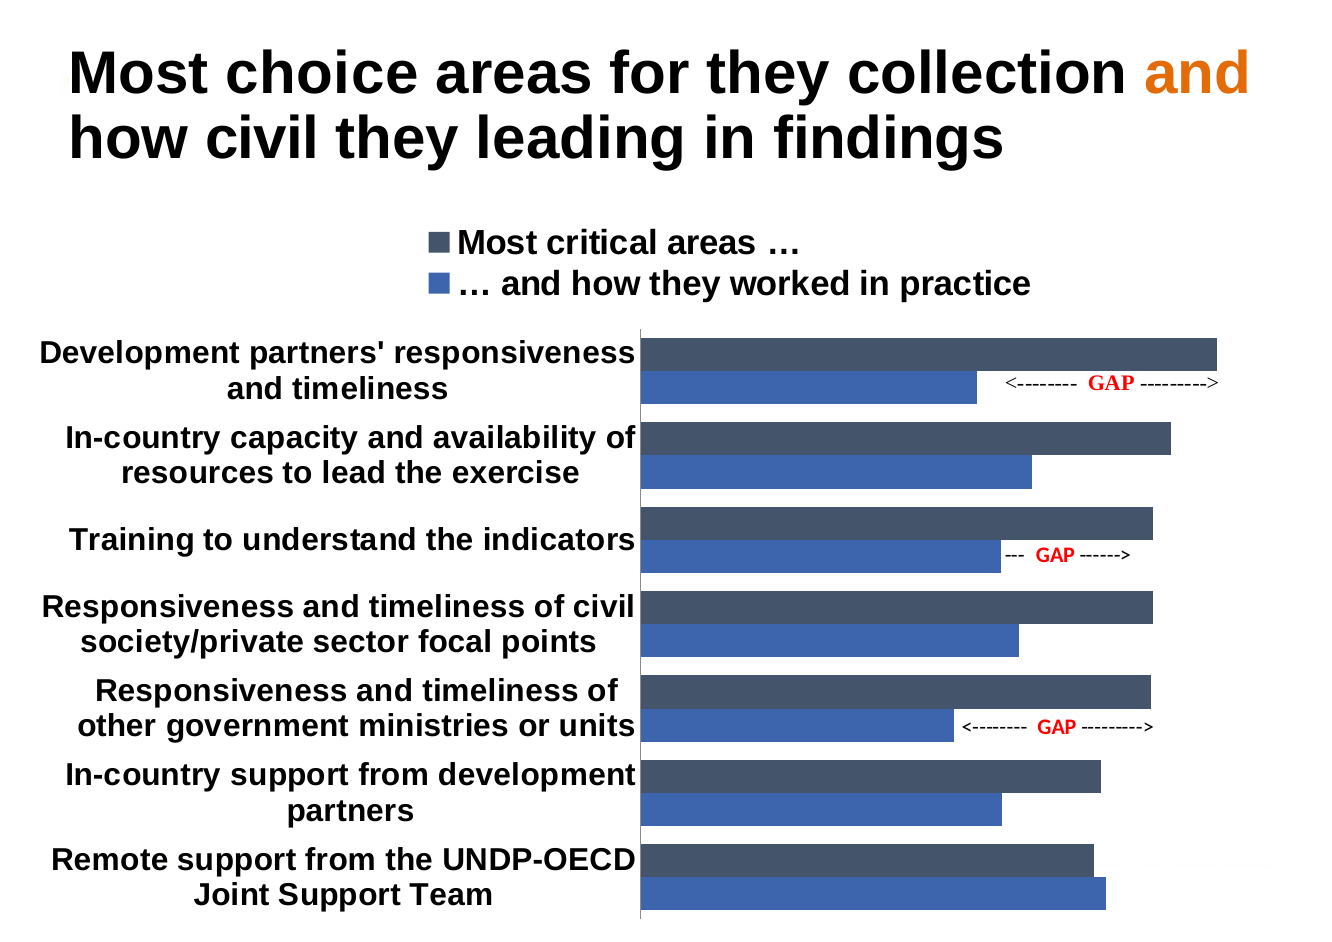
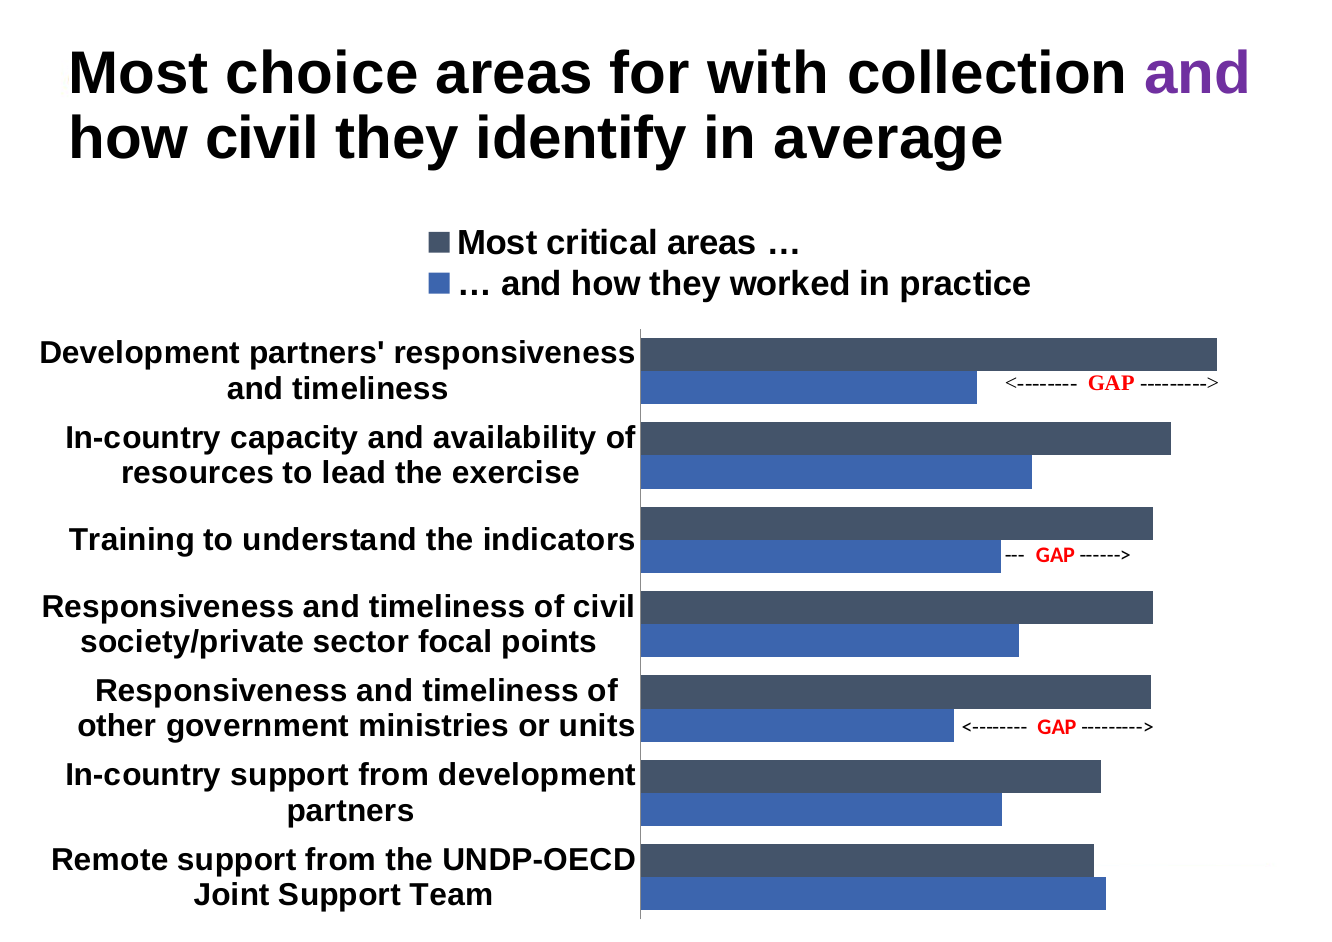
for they: they -> with (768, 74)
and colour: orange -> purple (1198, 74)
leading: leading -> identify (581, 139)
findings: findings -> average (888, 139)
